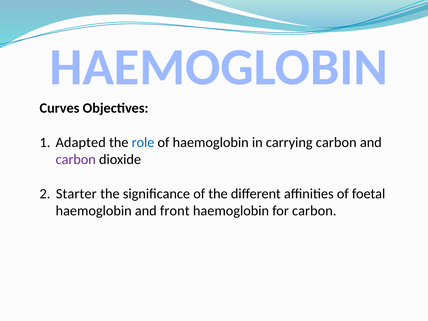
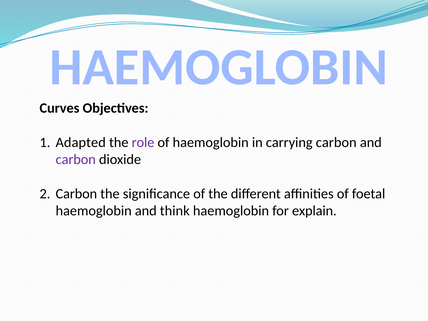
role colour: blue -> purple (143, 142)
2 Starter: Starter -> Carbon (76, 194)
front: front -> think (175, 211)
for carbon: carbon -> explain (314, 211)
